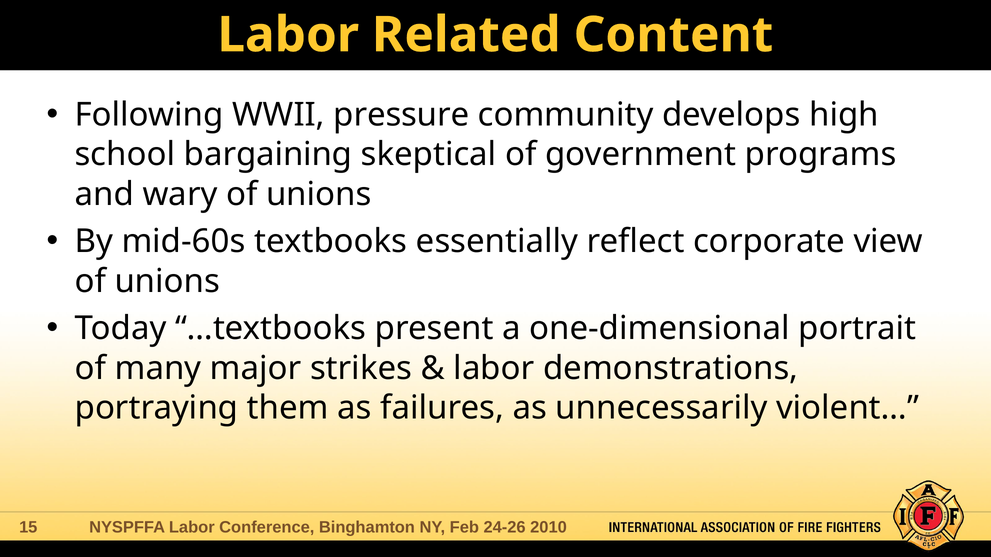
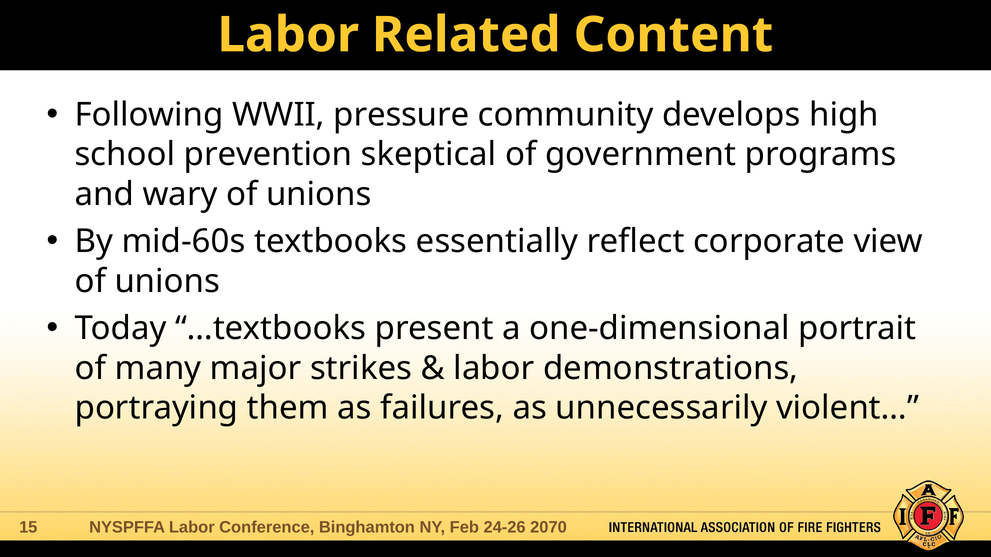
bargaining: bargaining -> prevention (268, 155)
2010: 2010 -> 2070 (549, 528)
